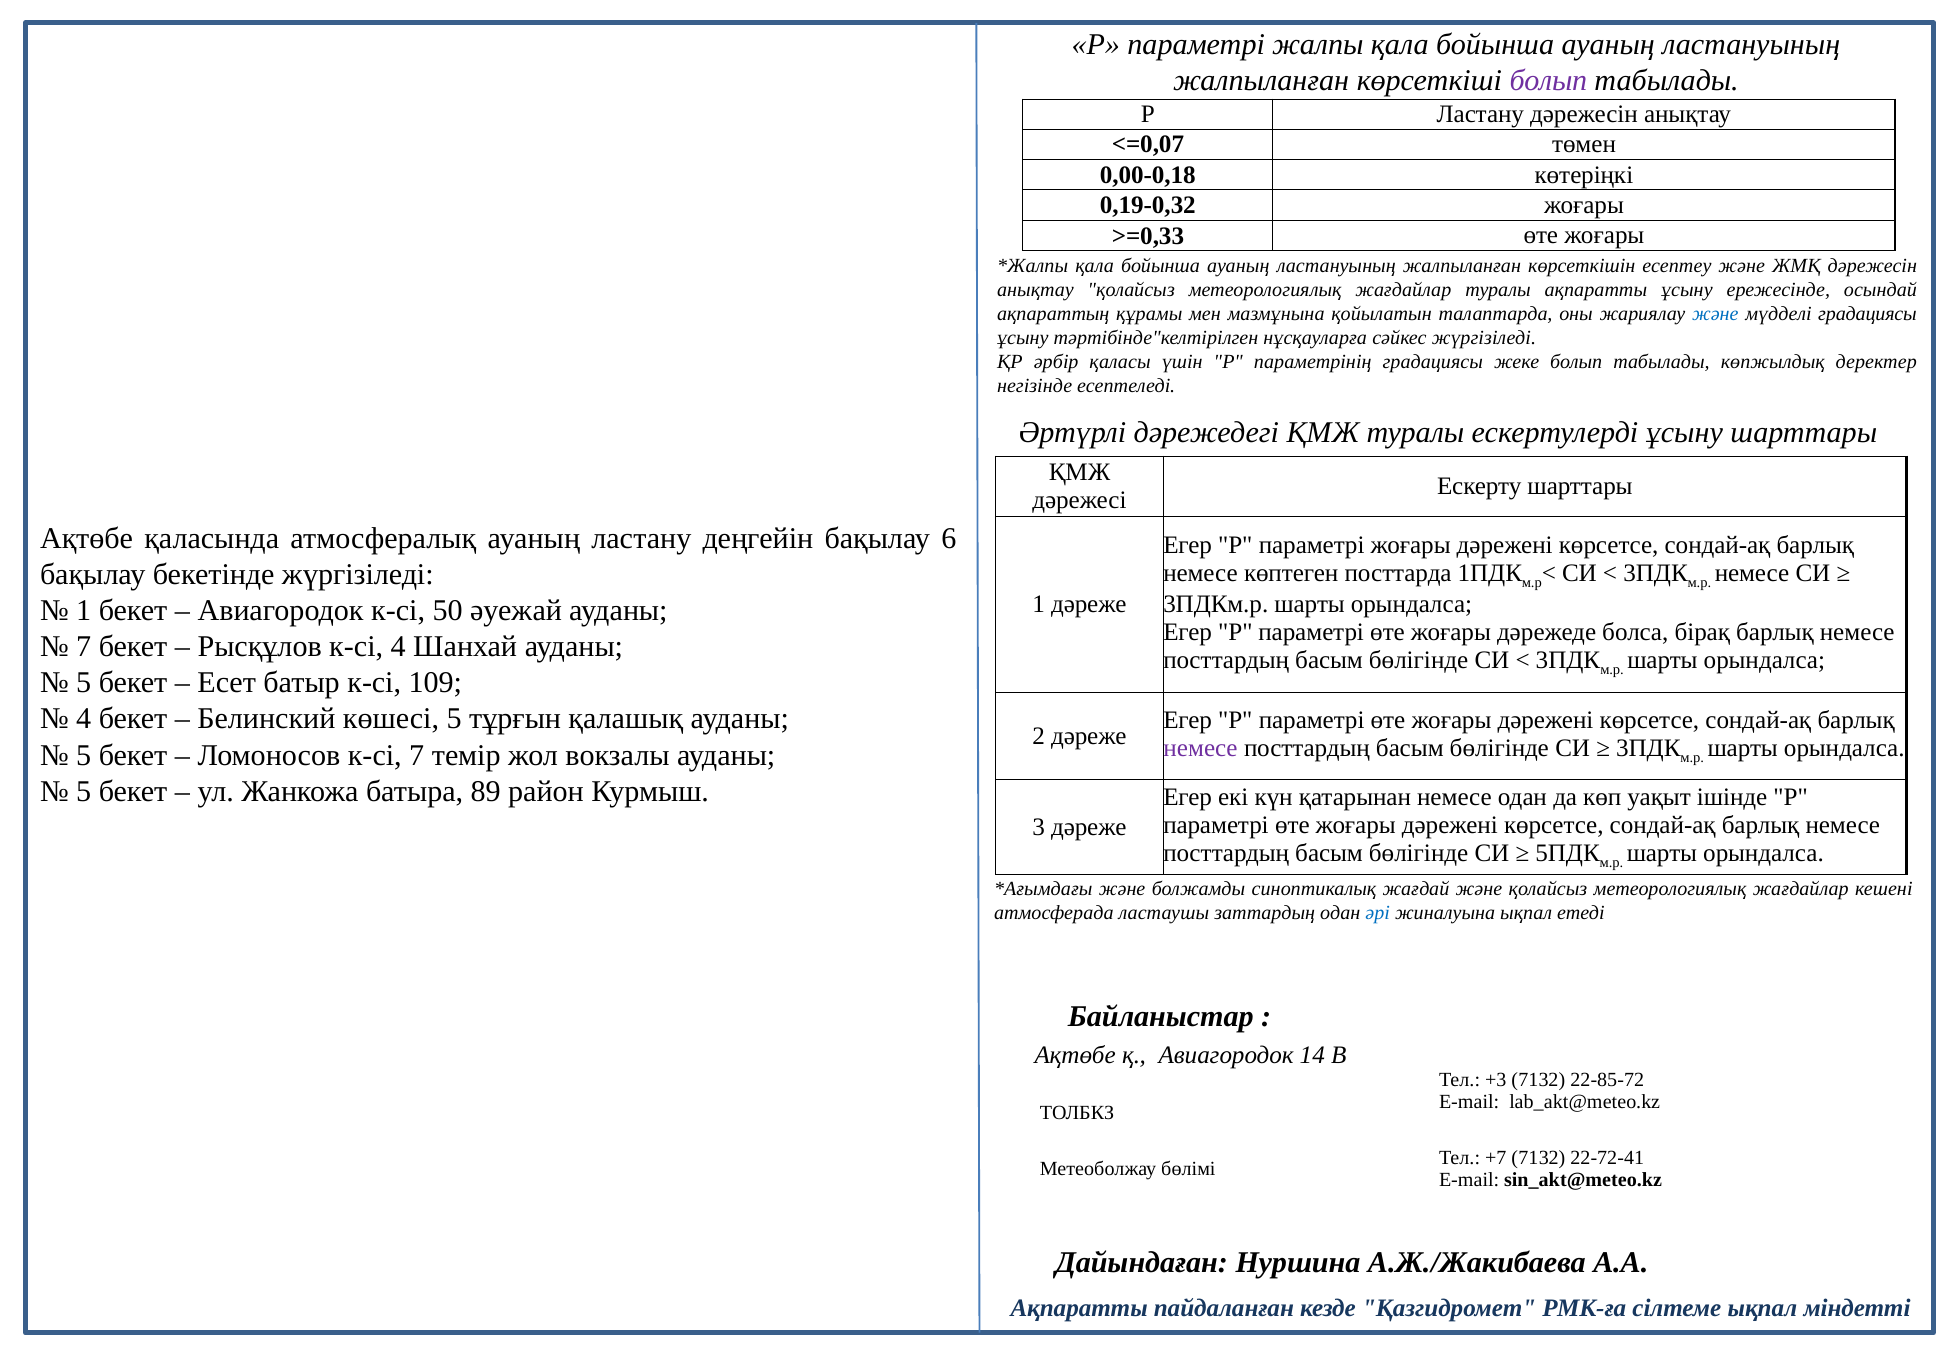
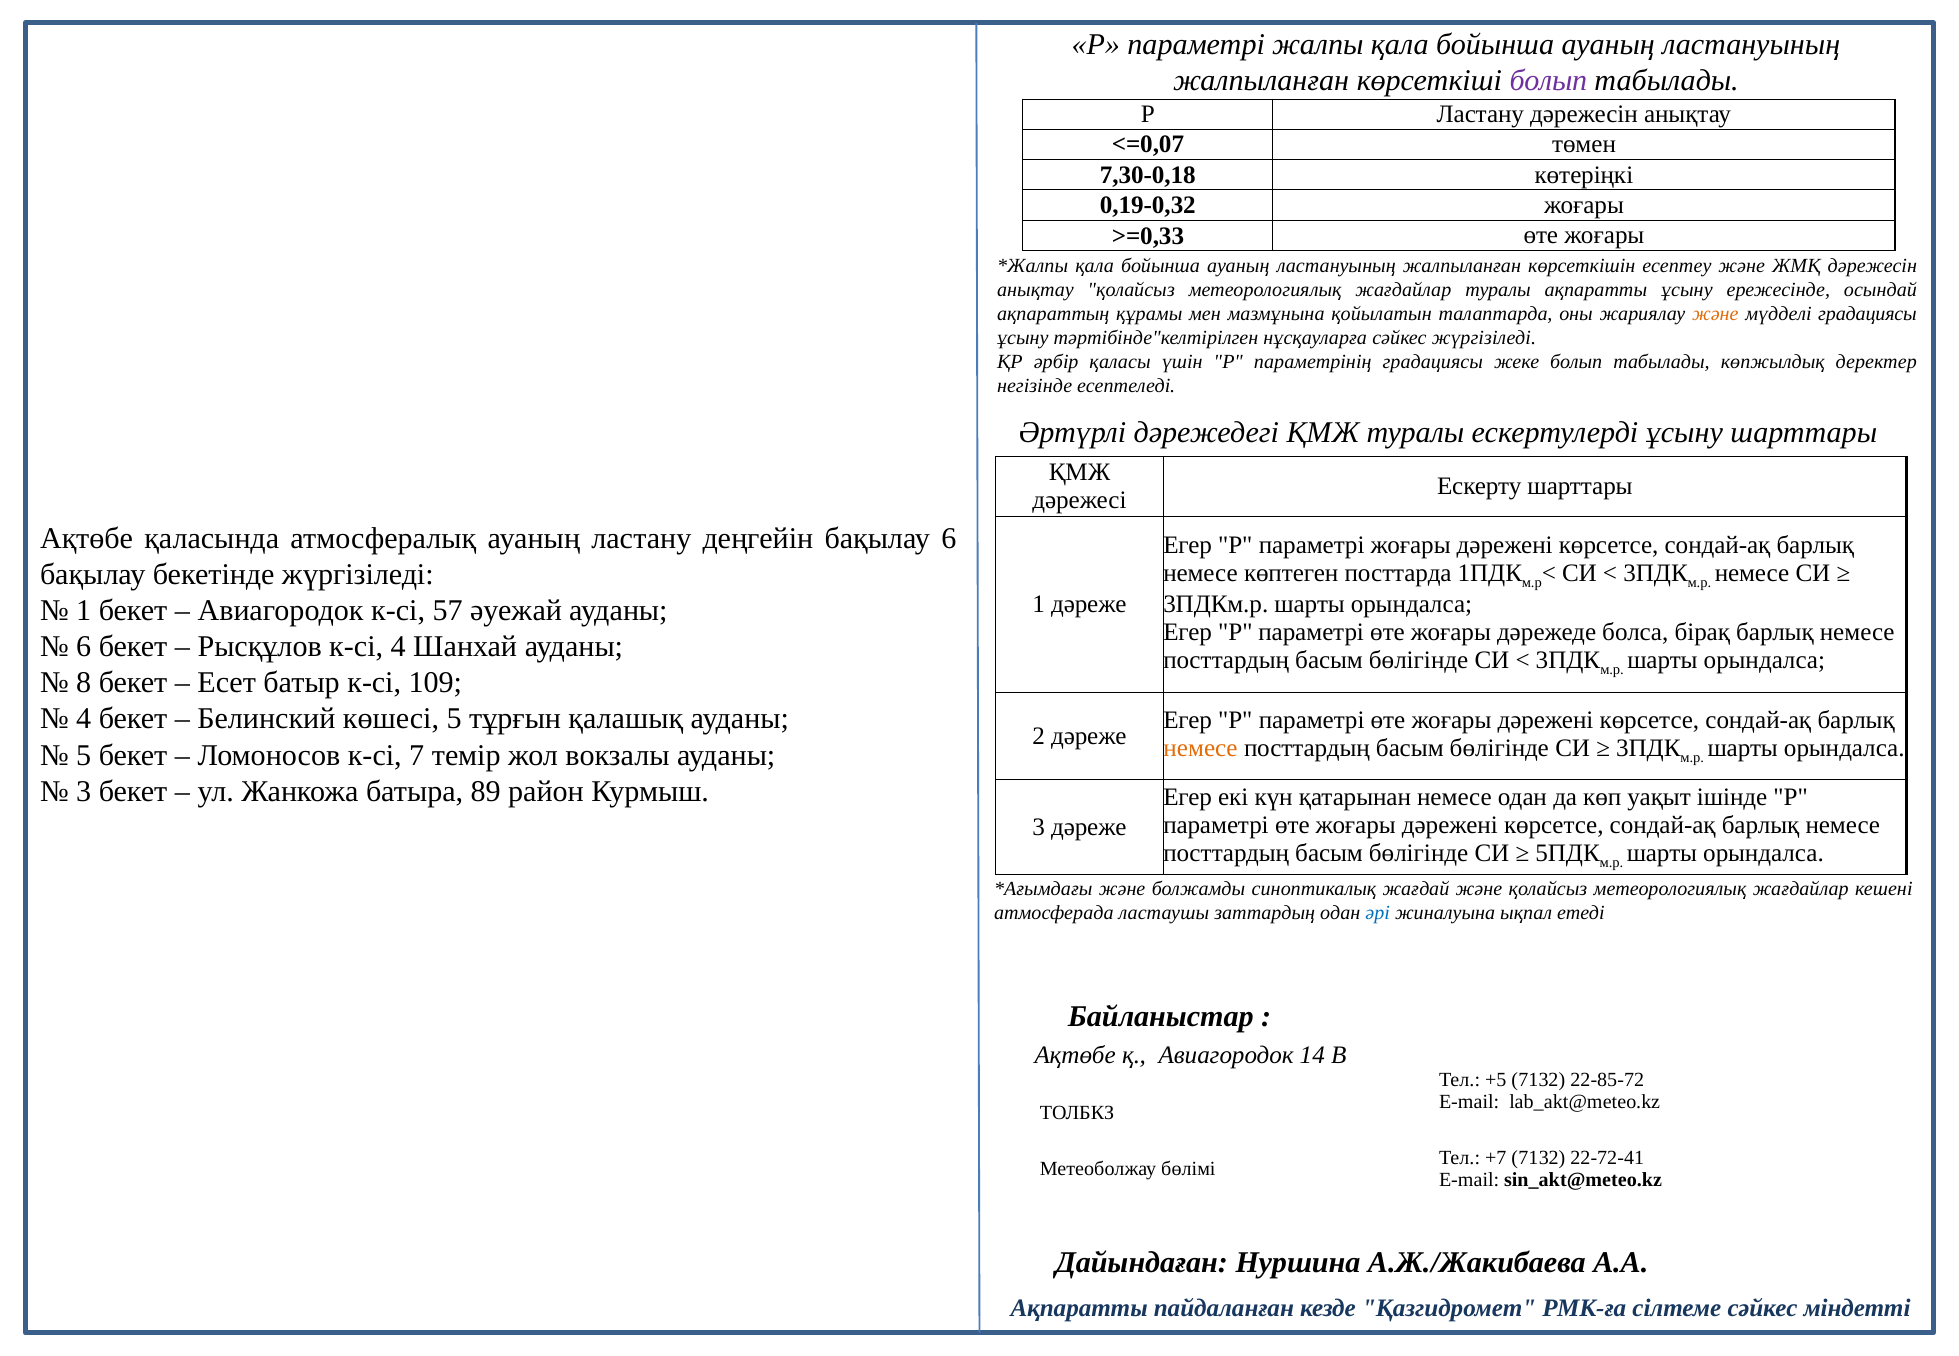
0,00-0,18: 0,00-0,18 -> 7,30-0,18 (1148, 175)
және colour: blue -> orange (1715, 314)
50: 50 -> 57 (448, 611)
7: 7 -> 6 (84, 647)
5: 5 -> 8 (84, 683)
немесе colour: purple -> orange (1200, 748)
5: 5 -> 3 (84, 791)
+3: +3 -> +5 (1496, 1080)
сілтеме ықпал: ықпал -> сәйкес (1763, 1308)
